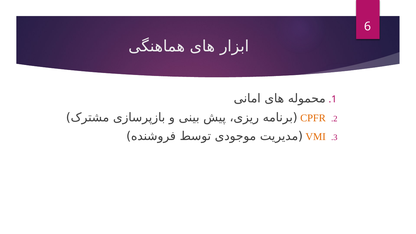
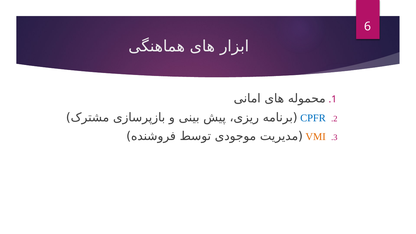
CPFR colour: orange -> blue (313, 118)
